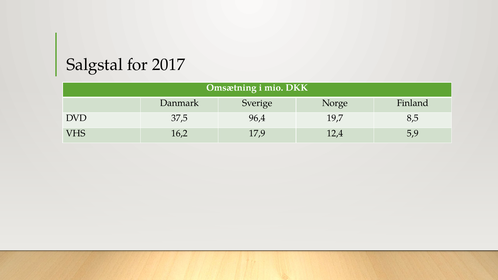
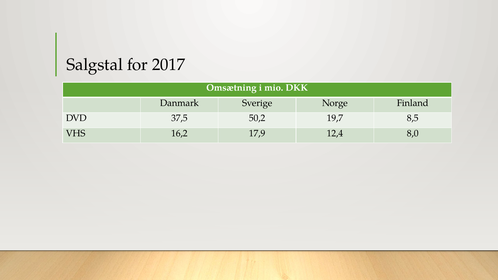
96,4: 96,4 -> 50,2 (257, 118)
5,9: 5,9 -> 8,0 (413, 133)
